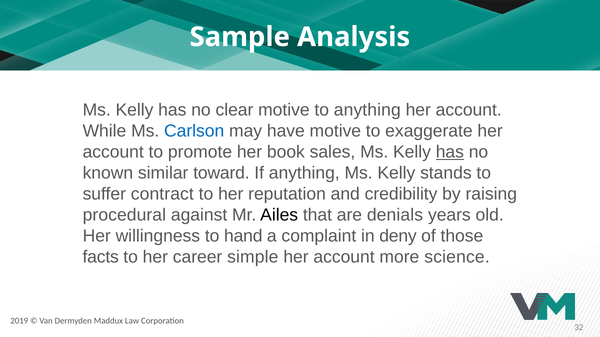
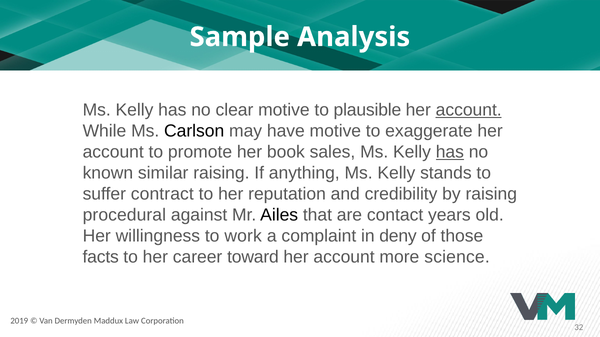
to anything: anything -> plausible (367, 110)
account underline: none -> present (469, 110)
Carlson colour: blue -> black (194, 131)
similar toward: toward -> raising (221, 173)
denials: denials -> contact (395, 215)
hand: hand -> work (243, 236)
simple: simple -> toward (253, 257)
